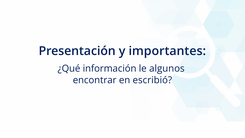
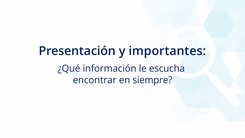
algunos: algunos -> escucha (167, 69)
escribió: escribió -> siempre (152, 80)
